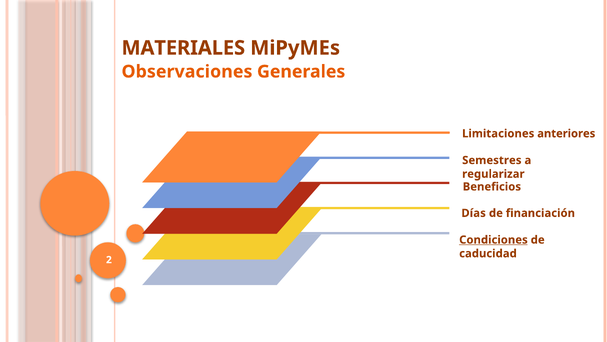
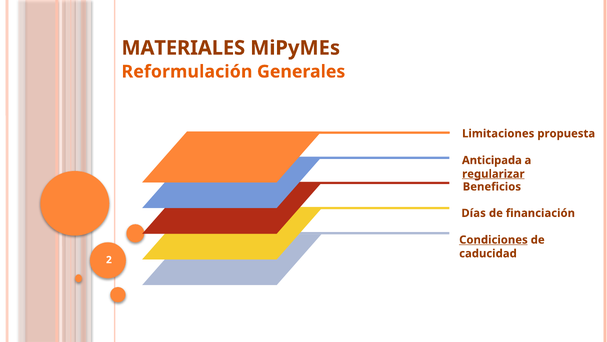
Observaciones: Observaciones -> Reformulación (187, 72)
anteriores: anteriores -> propuesta (566, 133)
Semestres: Semestres -> Anticipada (492, 160)
regularizar underline: none -> present (493, 174)
